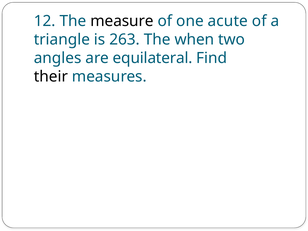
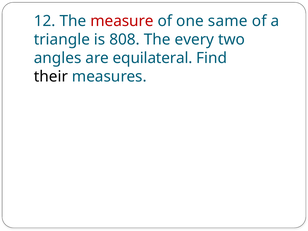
measure colour: black -> red (122, 21)
acute: acute -> same (228, 21)
263: 263 -> 808 (125, 40)
when: when -> every (194, 40)
